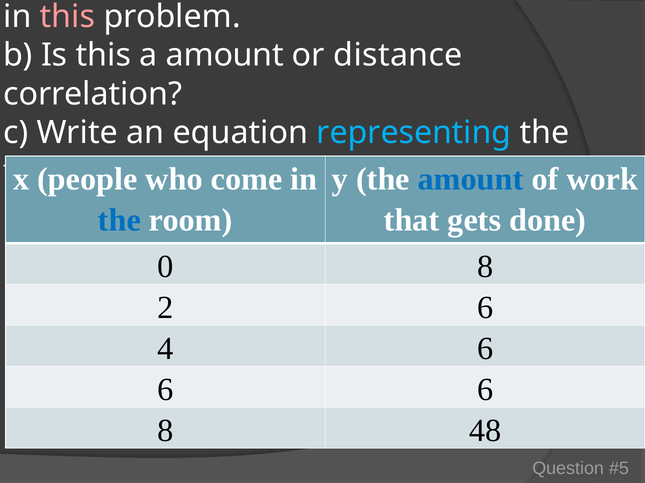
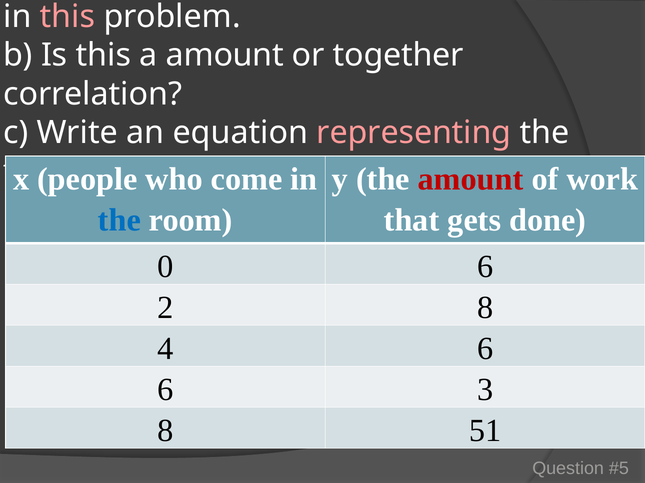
distance: distance -> together (398, 55)
representing colour: light blue -> pink (414, 133)
amount colour: blue -> red (471, 180)
0 8: 8 -> 6 (485, 267)
2 6: 6 -> 8 (485, 308)
6: 6 -> 3 (485, 390)
48: 48 -> 51 (485, 431)
